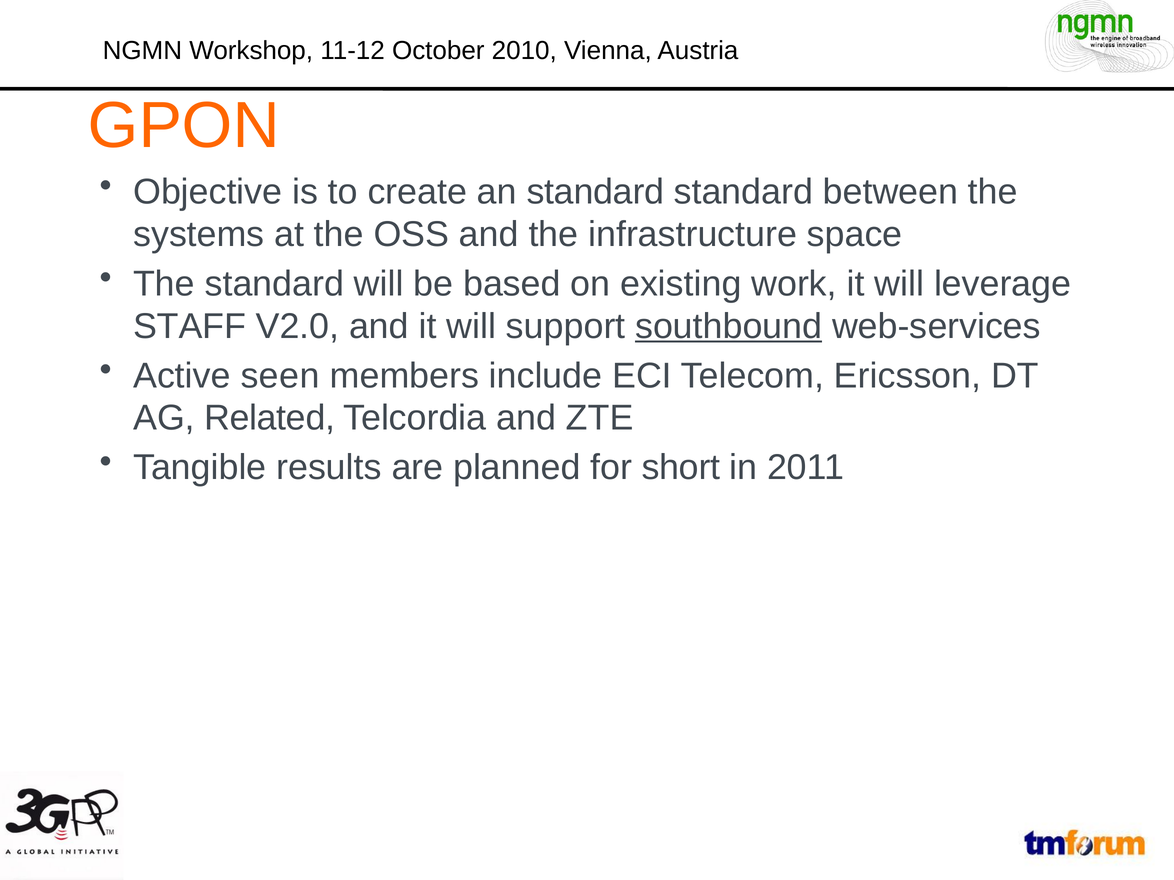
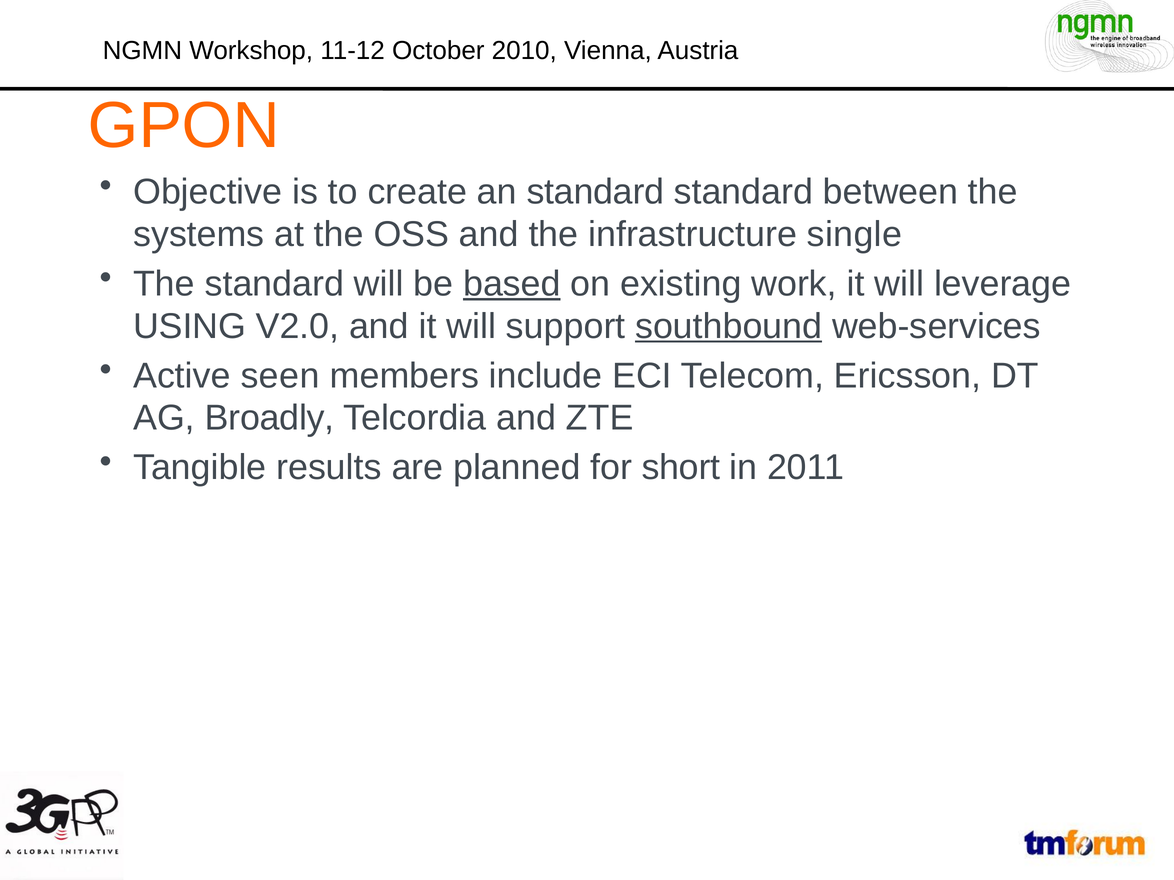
space: space -> single (854, 234)
based underline: none -> present (512, 284)
STAFF: STAFF -> USING (190, 326)
Related: Related -> Broadly (270, 418)
